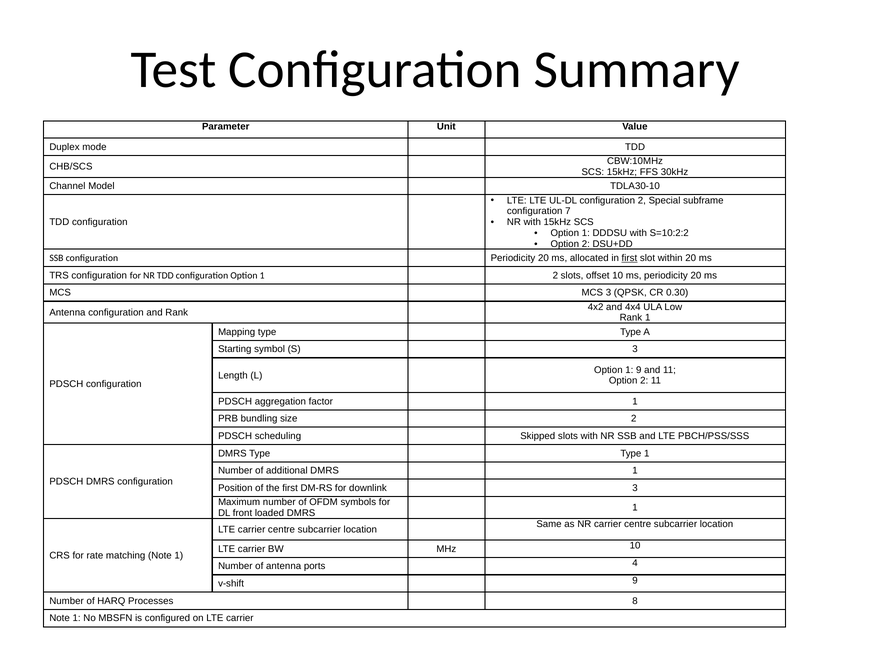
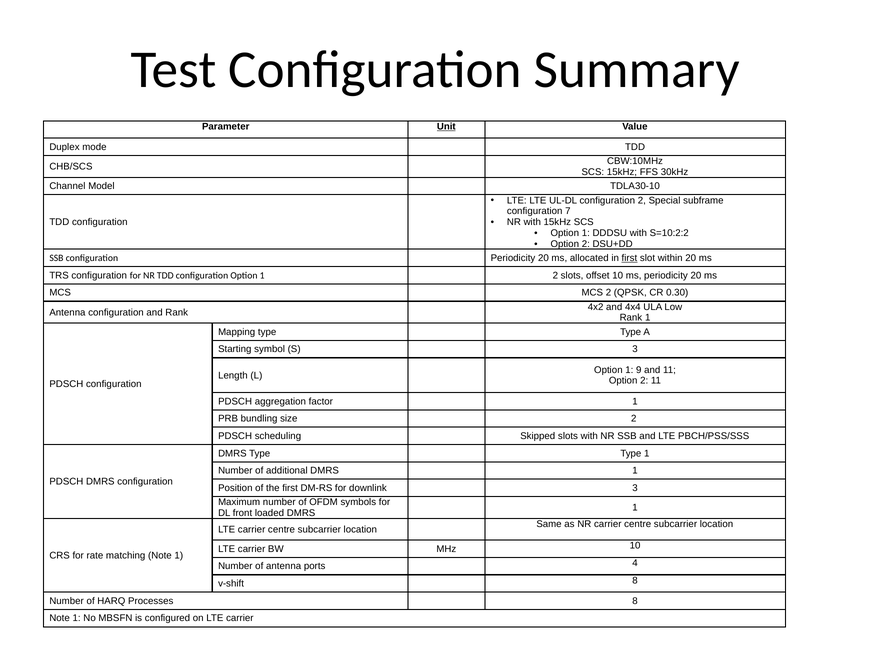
Unit underline: none -> present (446, 126)
MCS 3: 3 -> 2 (608, 293)
v-shift 9: 9 -> 8 (635, 581)
